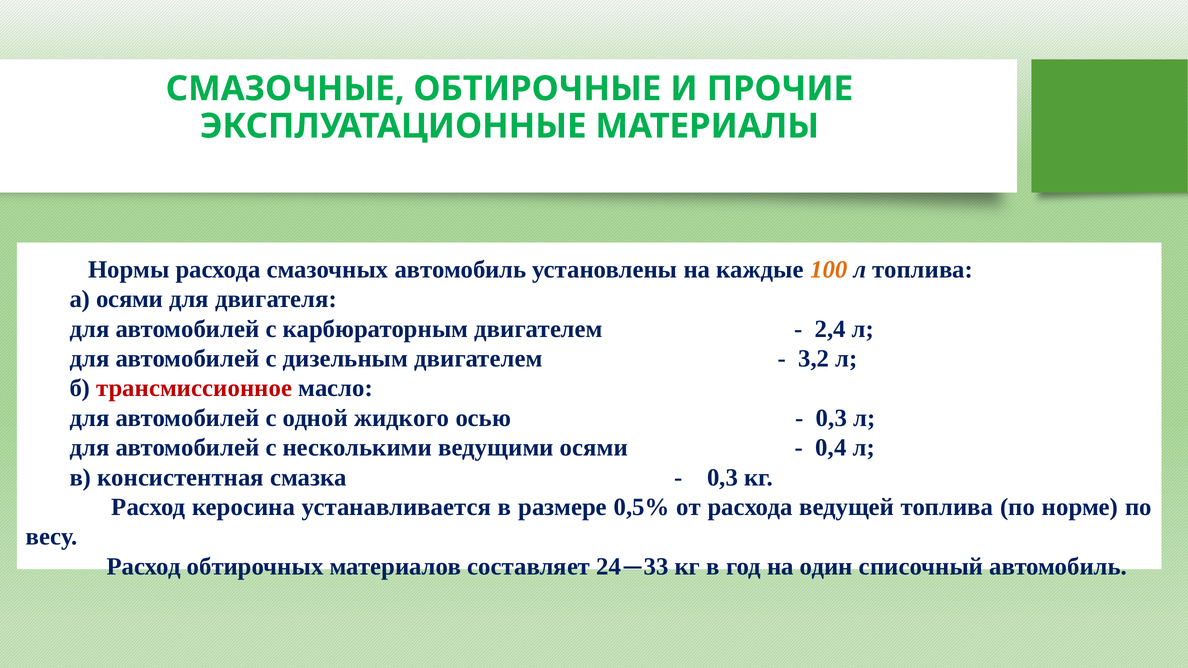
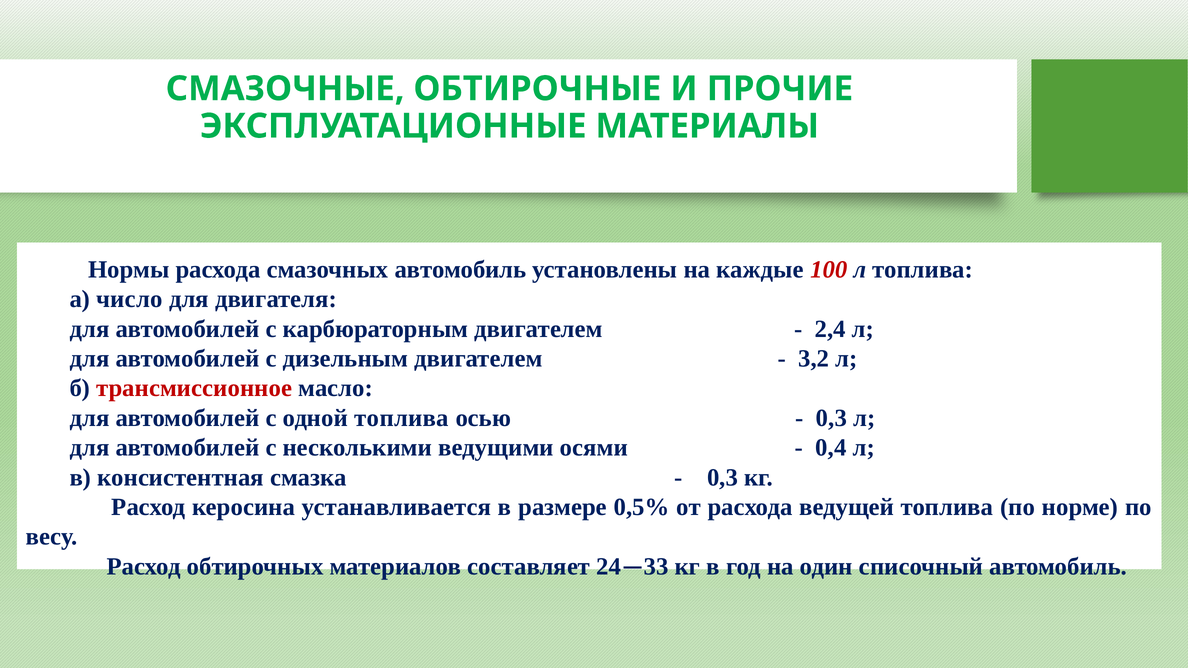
100 colour: orange -> red (829, 270)
а осями: осями -> число (129, 299)
одной жидкого: жидкого -> топлива (402, 418)
